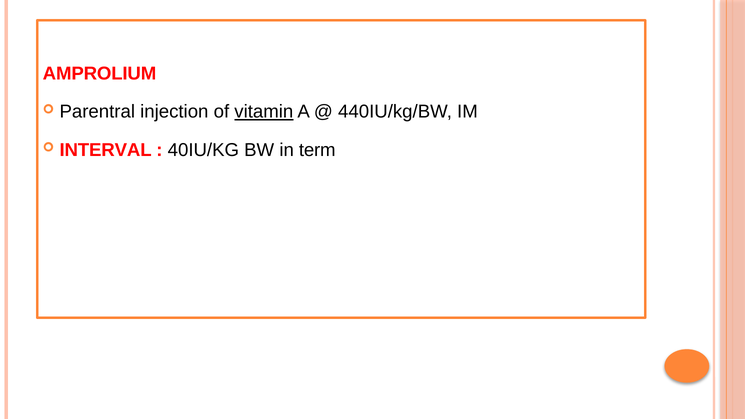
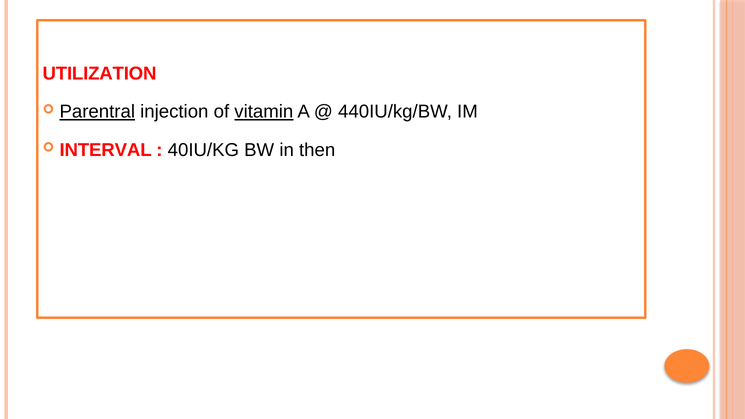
AMPROLIUM: AMPROLIUM -> UTILIZATION (100, 74)
Parentral underline: none -> present (97, 112)
term: term -> then (317, 150)
